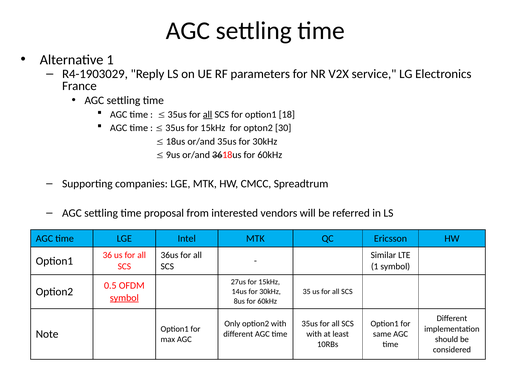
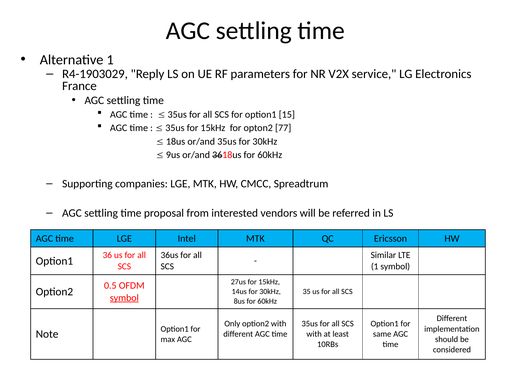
all underline: present -> none (208, 115)
18: 18 -> 15 (287, 115)
30: 30 -> 77 (283, 128)
